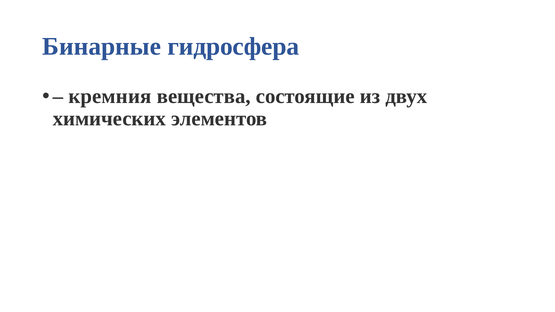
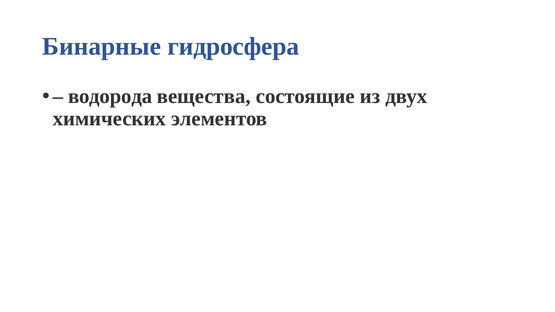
кремния: кремния -> водорода (110, 96)
